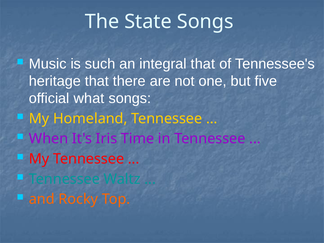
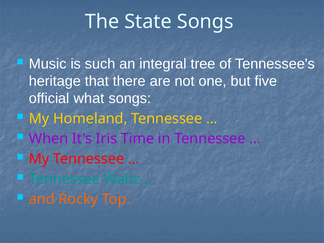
integral that: that -> tree (203, 64)
